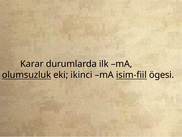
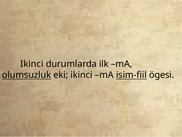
Karar: Karar -> Ikinci (32, 64)
